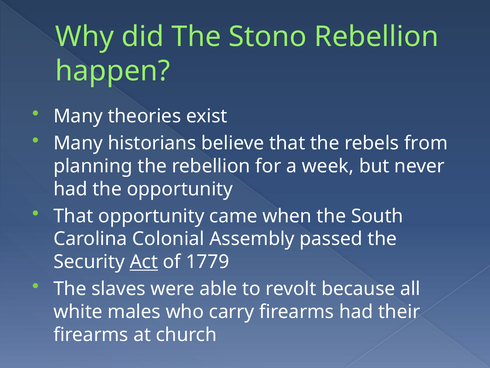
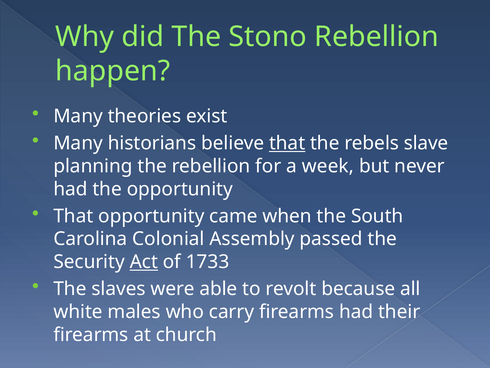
that underline: none -> present (287, 143)
from: from -> slave (426, 143)
1779: 1779 -> 1733 (208, 262)
